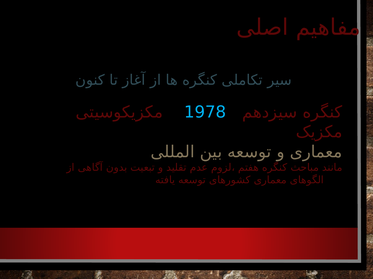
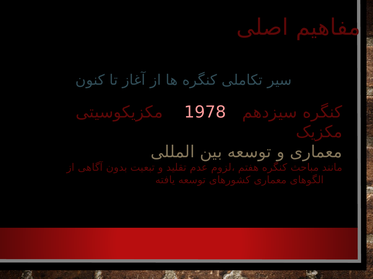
1978 colour: light blue -> pink (205, 112)
